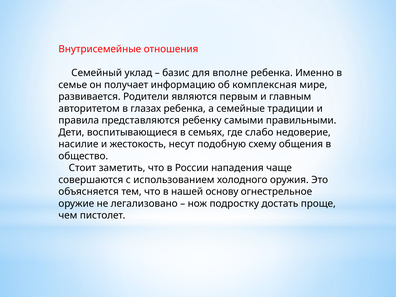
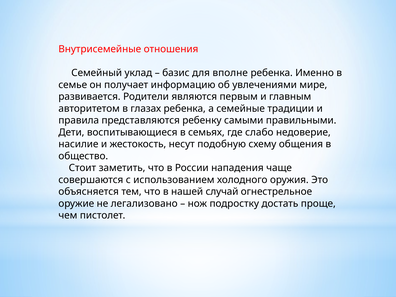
комплексная: комплексная -> увлечениями (265, 85)
основу: основу -> случай (222, 192)
